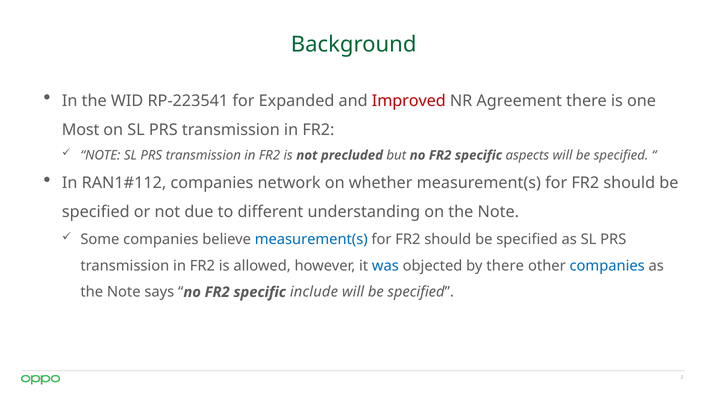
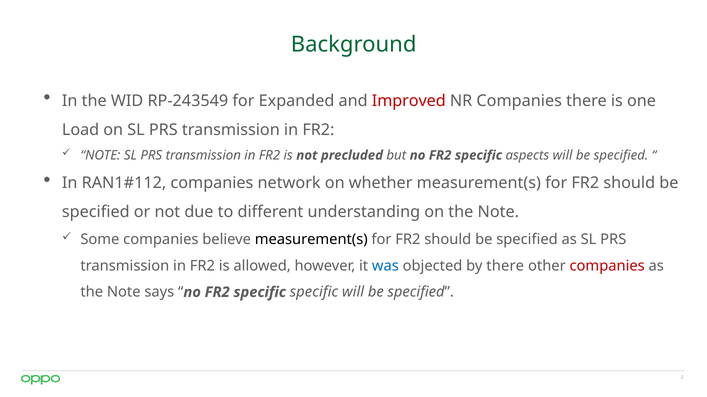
RP-223541: RP-223541 -> RP-243549 (188, 101)
NR Agreement: Agreement -> Companies (519, 101)
Most: Most -> Load (81, 130)
measurement(s colour: blue -> black (311, 240)
companies colour: blue -> red (607, 266)
specific include: include -> specific (314, 293)
